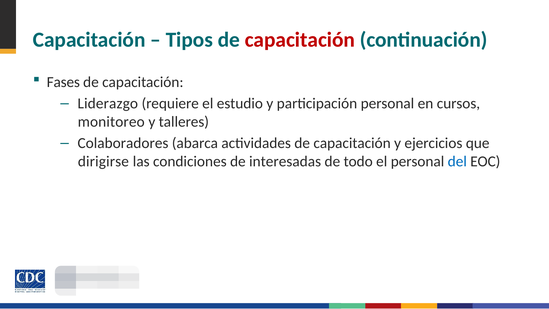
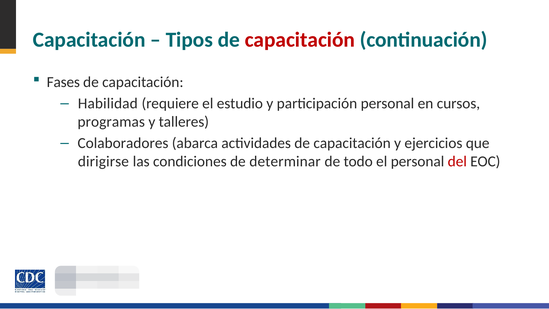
Liderazgo: Liderazgo -> Habilidad (108, 103)
monitoreo: monitoreo -> programas (111, 122)
interesadas: interesadas -> determinar (285, 161)
del colour: blue -> red (457, 161)
